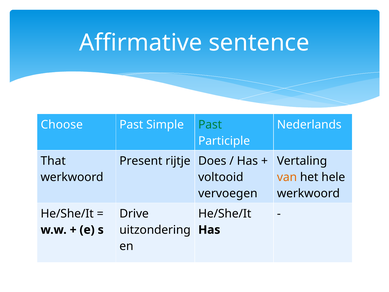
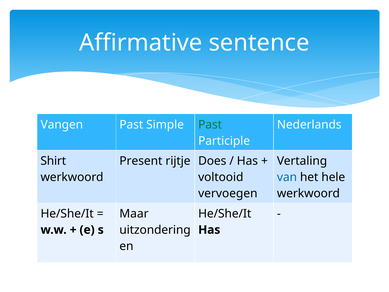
Choose: Choose -> Vangen (62, 125)
That: That -> Shirt (53, 161)
van colour: orange -> blue (287, 177)
Drive: Drive -> Maar (134, 213)
